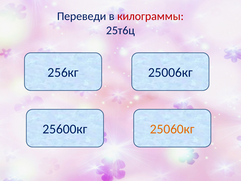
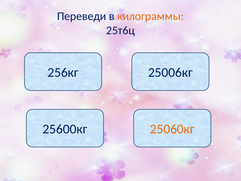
килограммы colour: red -> orange (150, 16)
